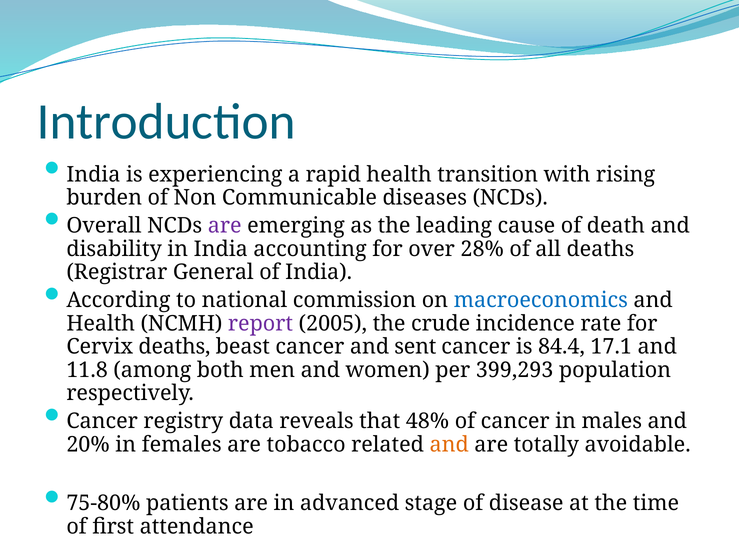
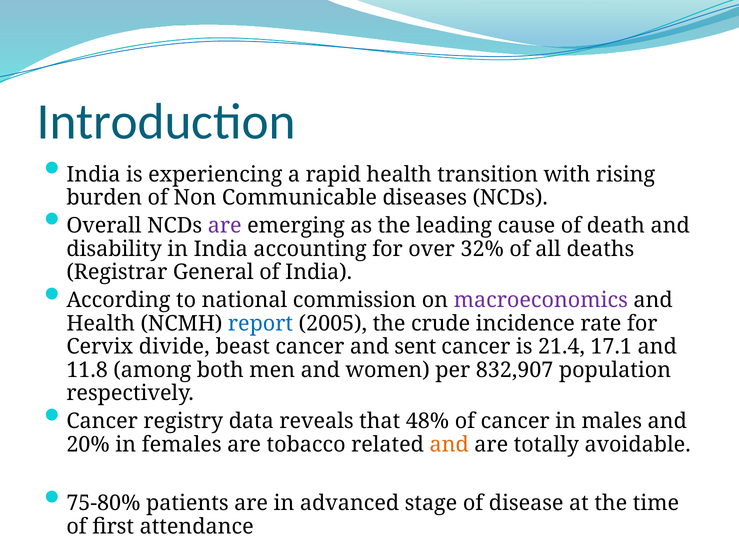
28%: 28% -> 32% (482, 249)
macroeconomics colour: blue -> purple (541, 300)
report colour: purple -> blue (260, 324)
Cervix deaths: deaths -> divide (174, 347)
84.4: 84.4 -> 21.4 (561, 347)
399,293: 399,293 -> 832,907 (515, 370)
